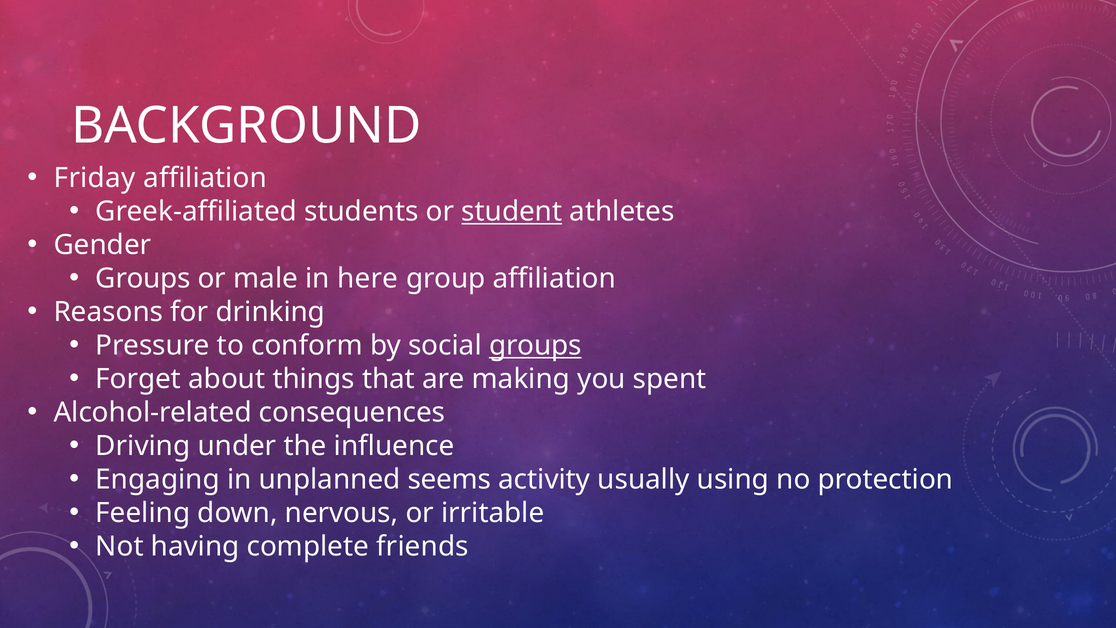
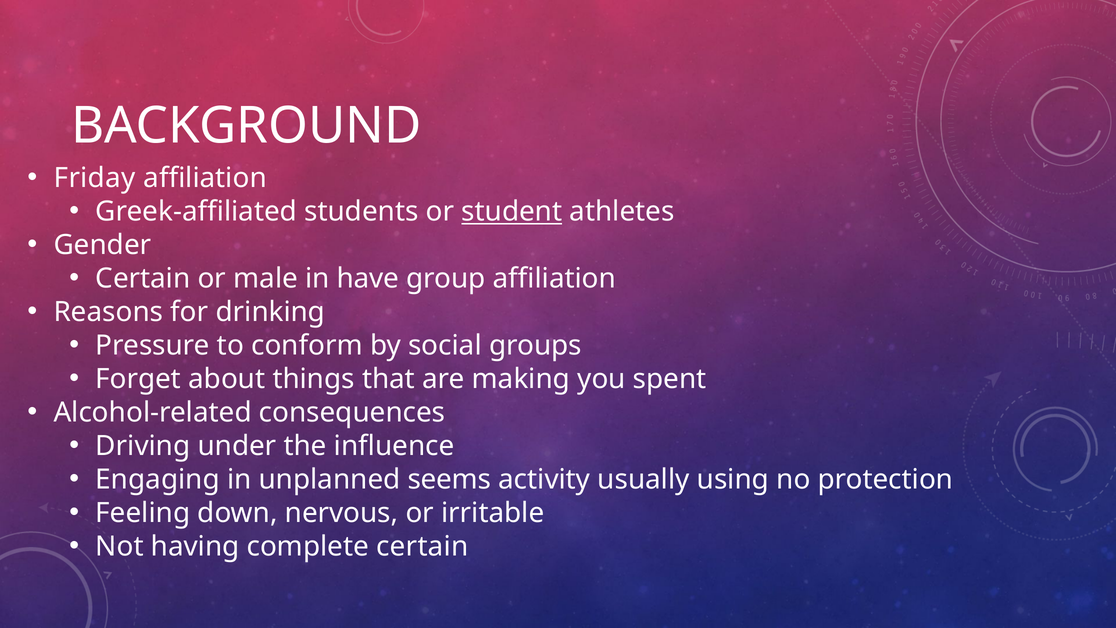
Groups: Groups -> Certain (143, 279)
here: here -> have (368, 279)
groups underline: present -> none (535, 346)
complete friends: friends -> certain (422, 546)
